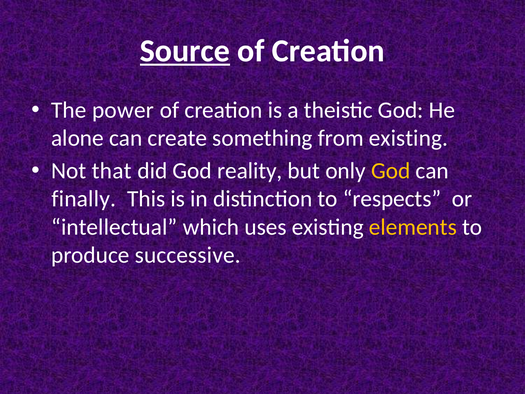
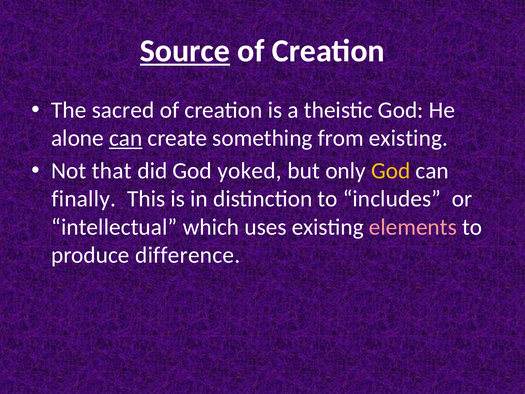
power: power -> sacred (123, 110)
can underline: none -> present (126, 138)
reality: reality -> yoked (250, 171)
respects: respects -> includes (392, 199)
elements colour: yellow -> pink (413, 227)
successive: successive -> difference (188, 255)
